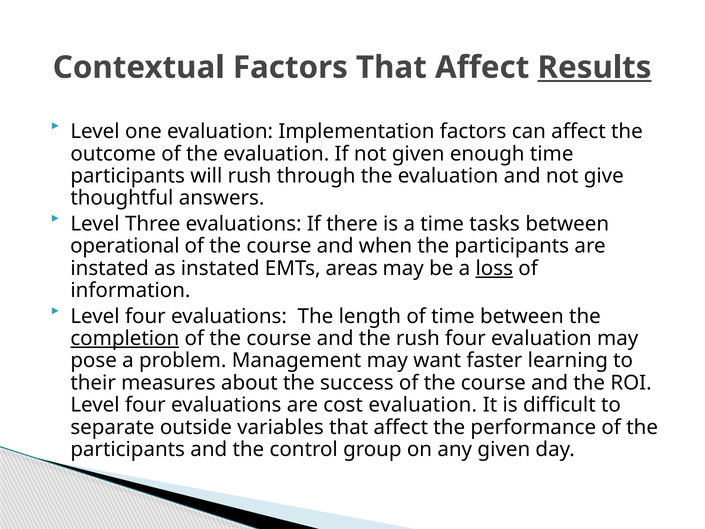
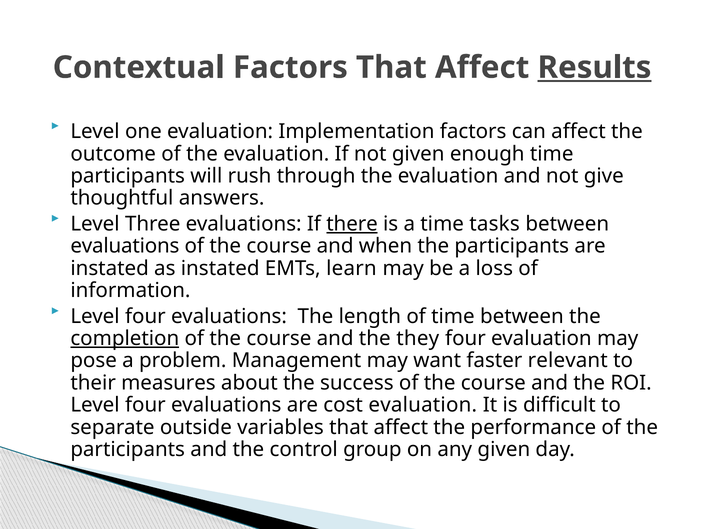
there underline: none -> present (352, 224)
operational: operational -> evaluations (125, 246)
areas: areas -> learn (351, 268)
loss underline: present -> none (494, 268)
the rush: rush -> they (418, 338)
learning: learning -> relevant (568, 361)
